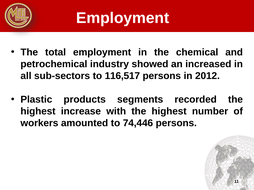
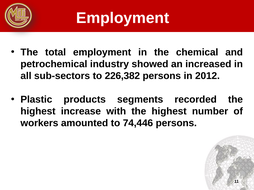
116,517: 116,517 -> 226,382 (122, 76)
